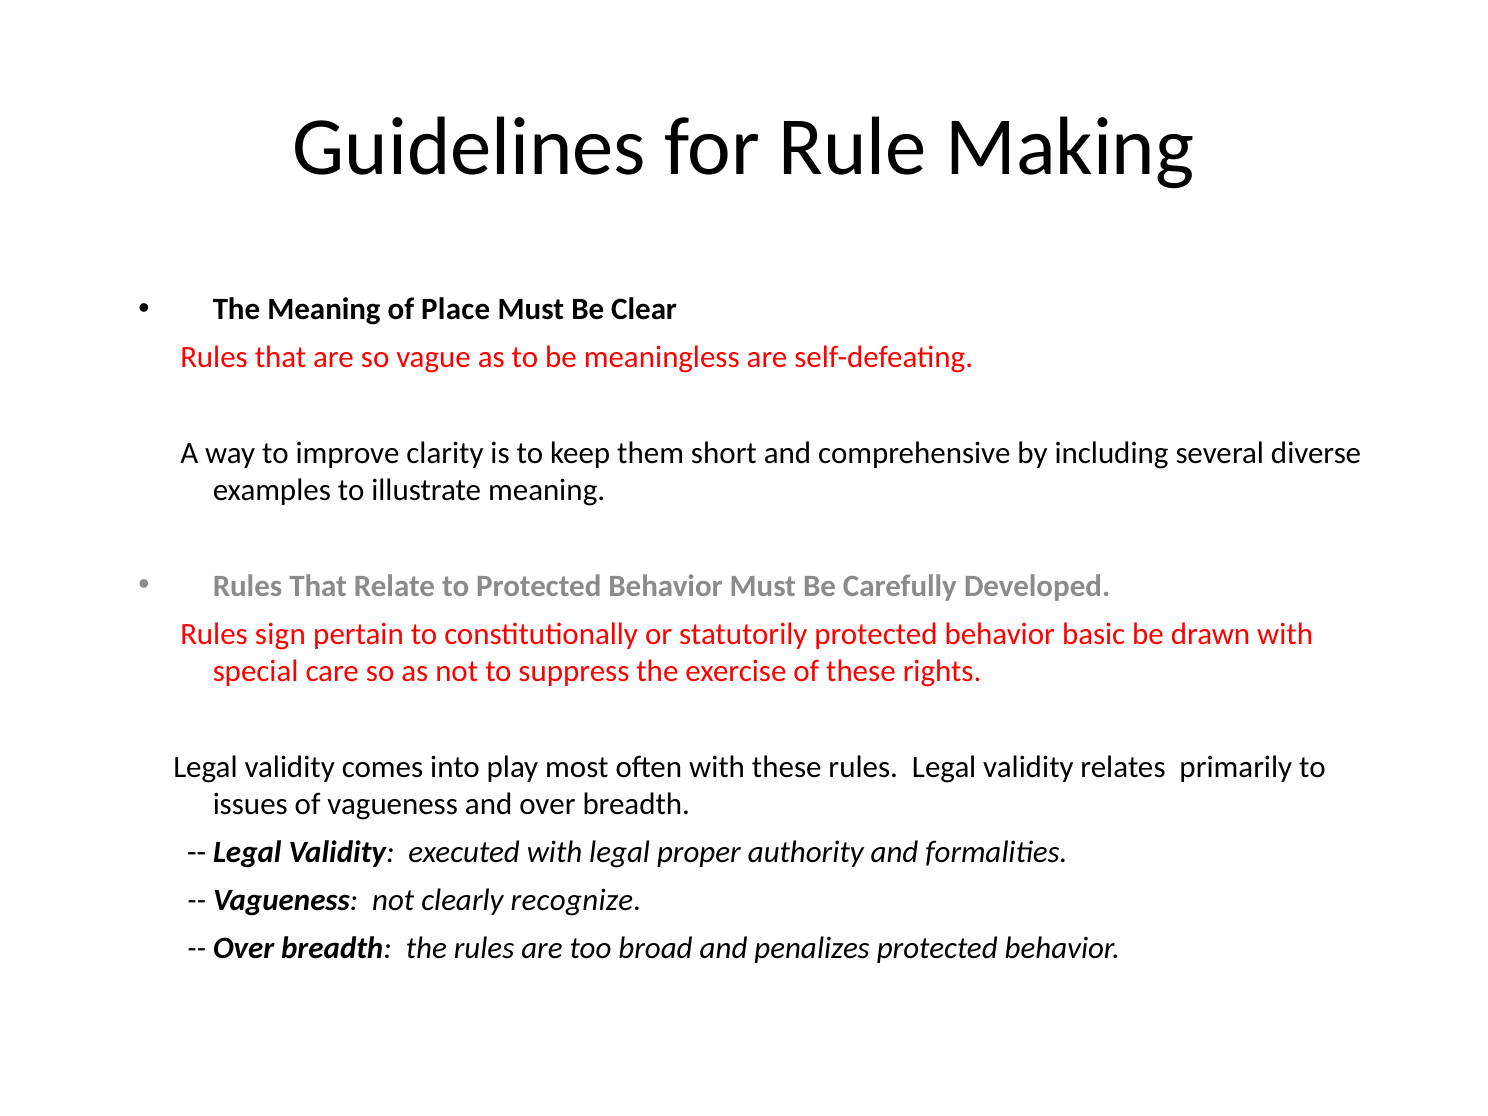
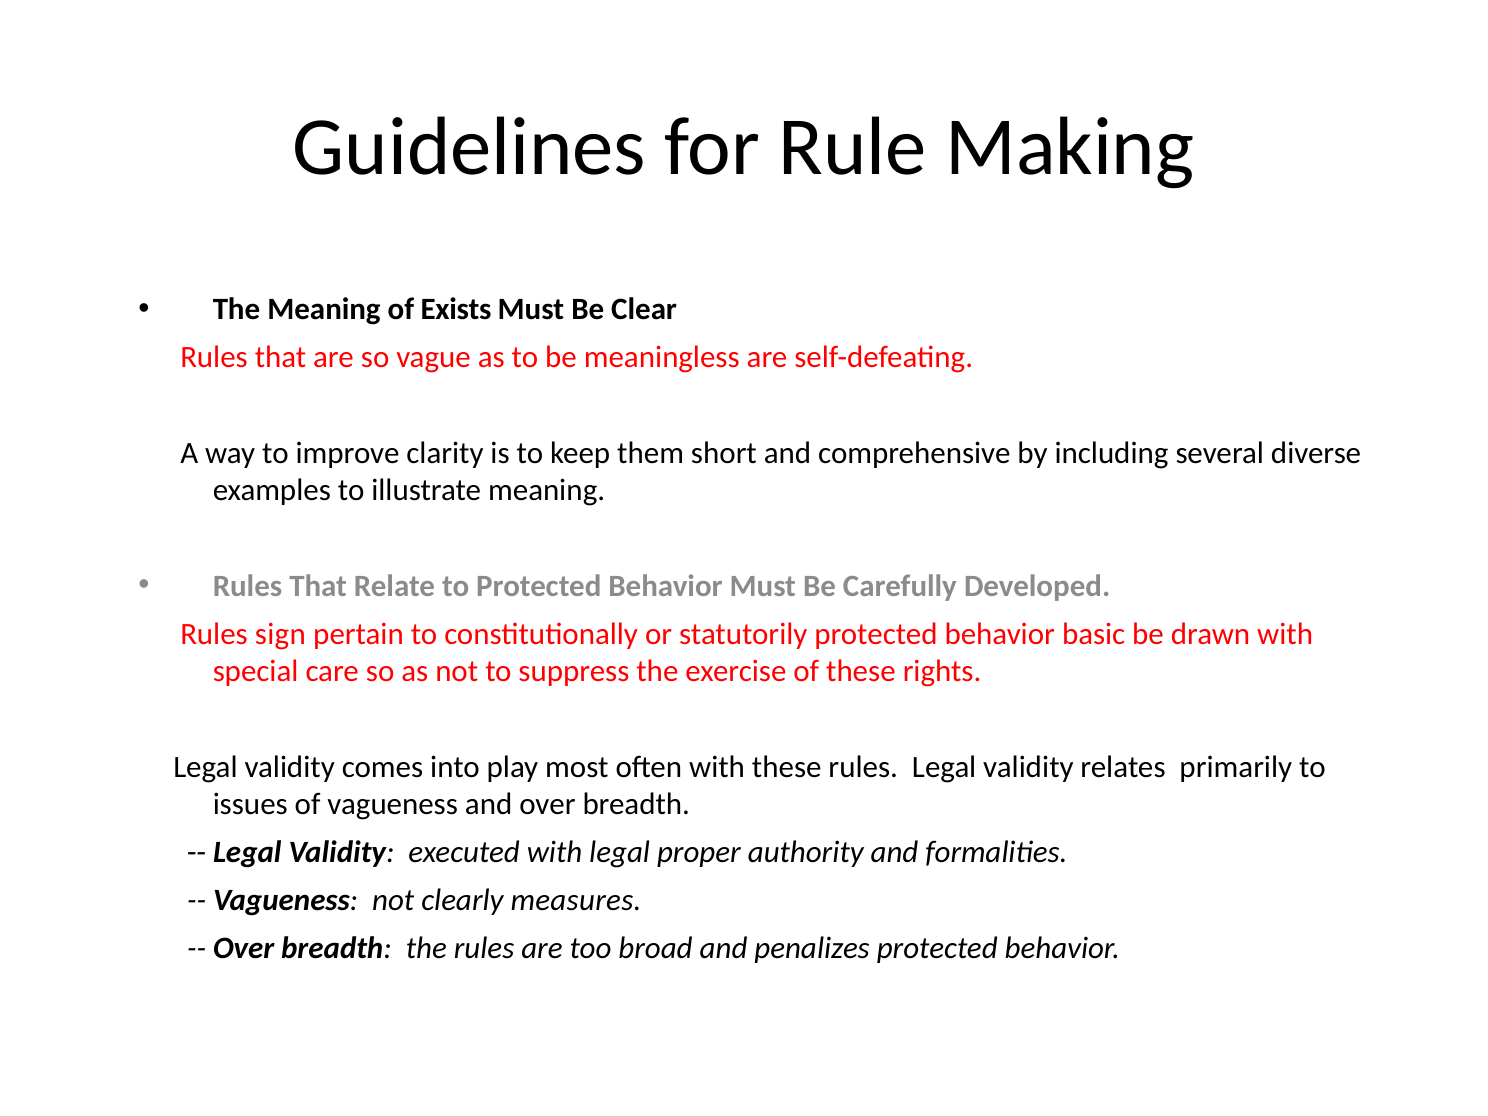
Place: Place -> Exists (456, 309)
recognize: recognize -> measures (576, 900)
